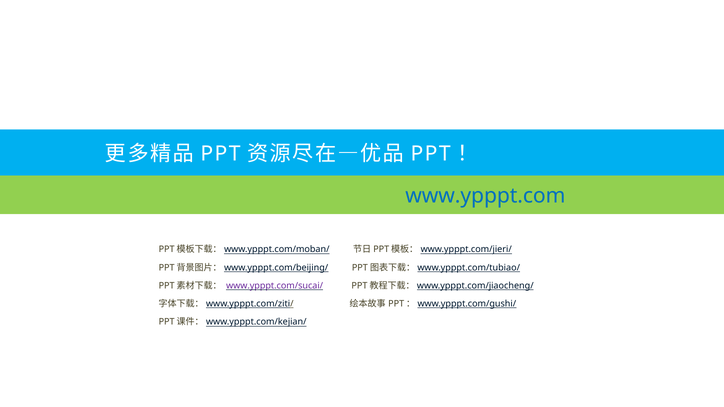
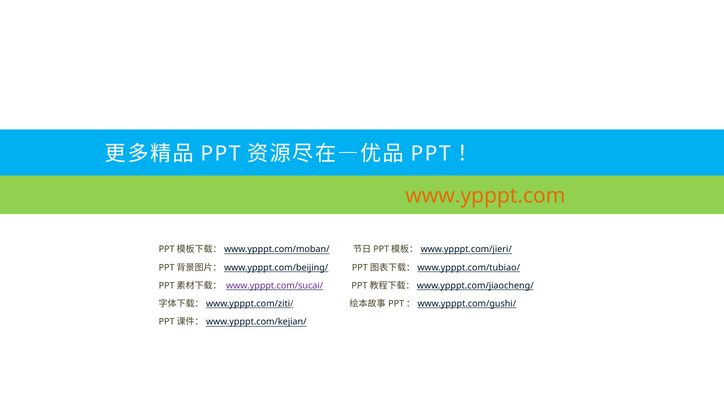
www.ypppt.com colour: blue -> orange (485, 196)
